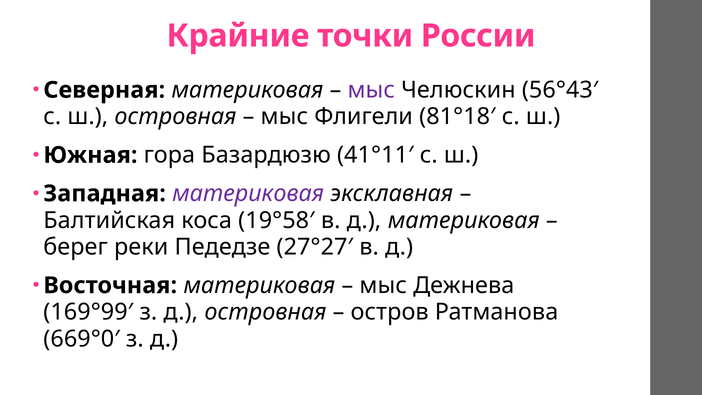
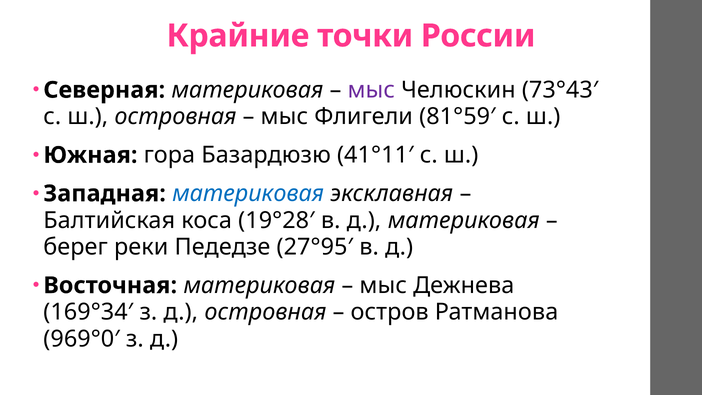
56°43′: 56°43′ -> 73°43′ (560, 90)
81°18′: 81°18′ -> 81°59′ (457, 117)
материковая colour: purple -> blue (248, 194)
19°58′: 19°58′ -> 19°28′ (276, 220)
27°27′: 27°27′ -> 27°95′ (315, 247)
169°99′: 169°99′ -> 169°34′ (88, 312)
669°0′: 669°0′ -> 969°0′ (82, 339)
